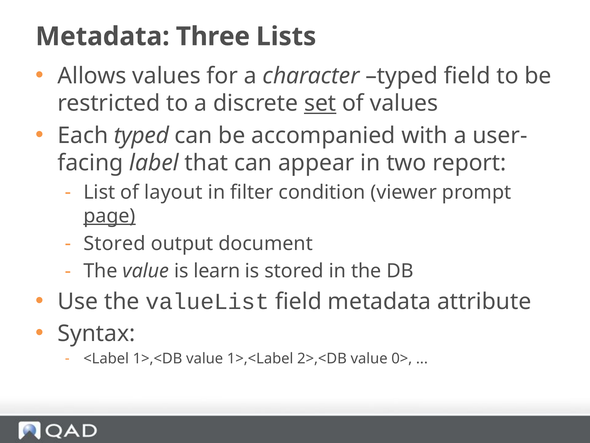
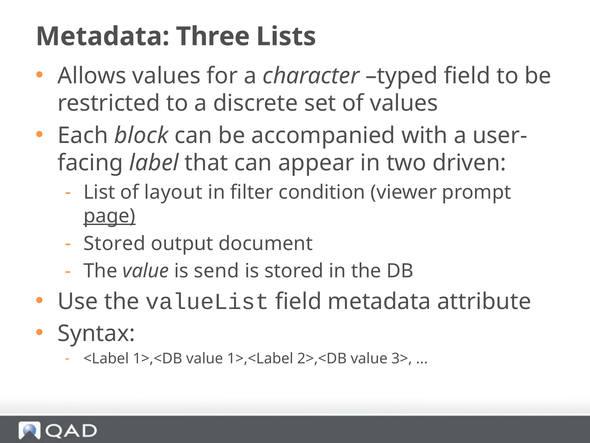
set underline: present -> none (320, 103)
Each typed: typed -> block (141, 135)
report: report -> driven (469, 163)
learn: learn -> send (217, 271)
0>: 0> -> 3> (402, 358)
